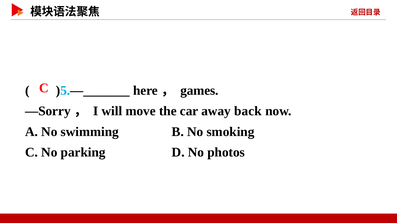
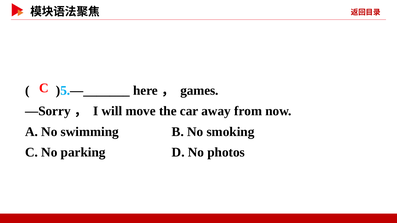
back: back -> from (248, 111)
